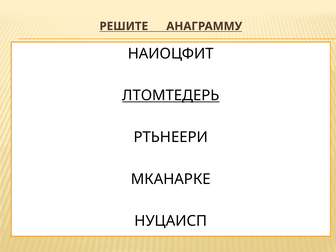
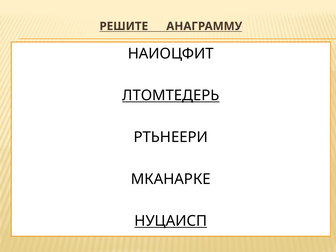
НУЦАИСП underline: none -> present (171, 221)
